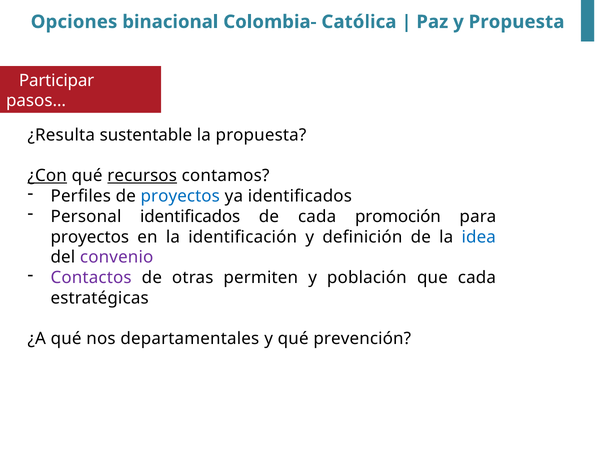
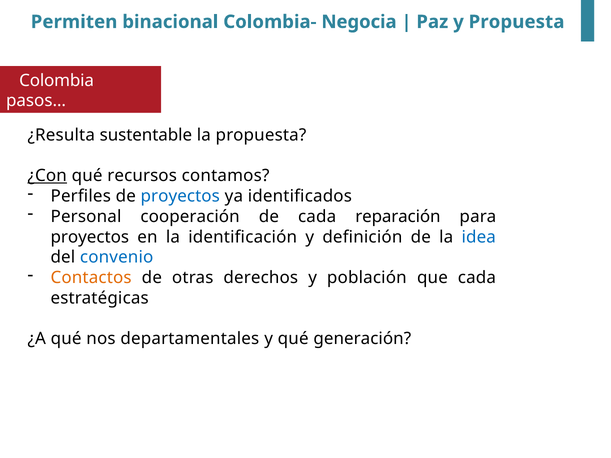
Opciones: Opciones -> Permiten (74, 22)
Católica: Católica -> Negocia (359, 22)
Participar: Participar -> Colombia (57, 80)
recursos underline: present -> none (142, 176)
Personal identificados: identificados -> cooperación (190, 217)
promoción: promoción -> reparación (398, 217)
convenio colour: purple -> blue (117, 257)
Contactos colour: purple -> orange (91, 278)
permiten: permiten -> derechos (261, 278)
prevención: prevención -> generación (362, 339)
